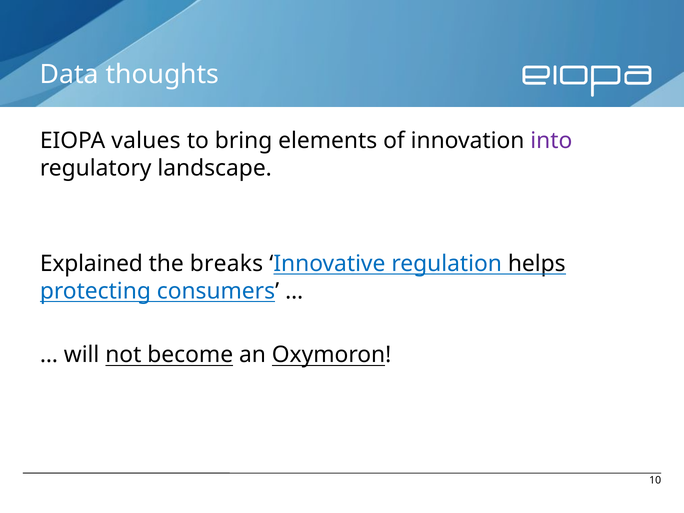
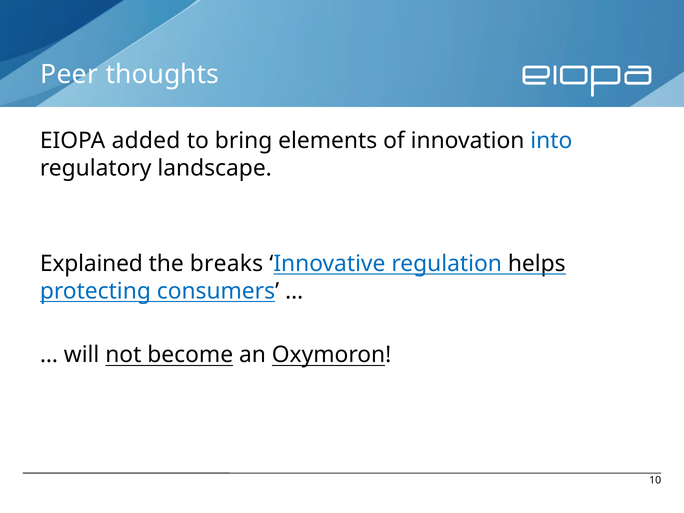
Data: Data -> Peer (69, 75)
values: values -> added (146, 141)
into colour: purple -> blue (551, 141)
